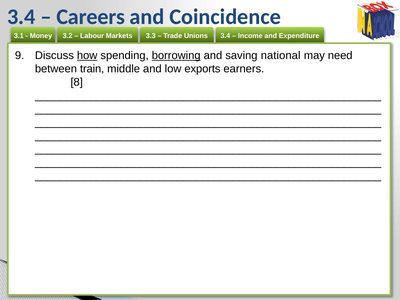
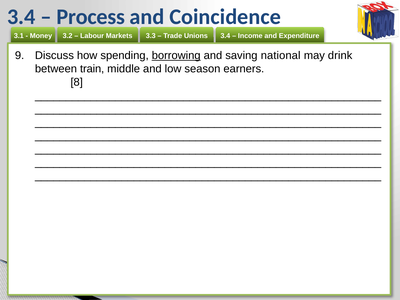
Careers: Careers -> Process (91, 17)
how underline: present -> none (87, 55)
need: need -> drink (340, 55)
exports: exports -> season (202, 69)
